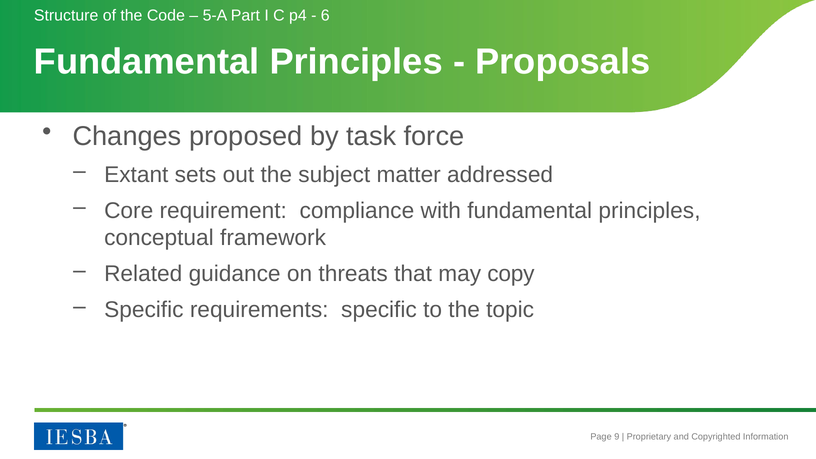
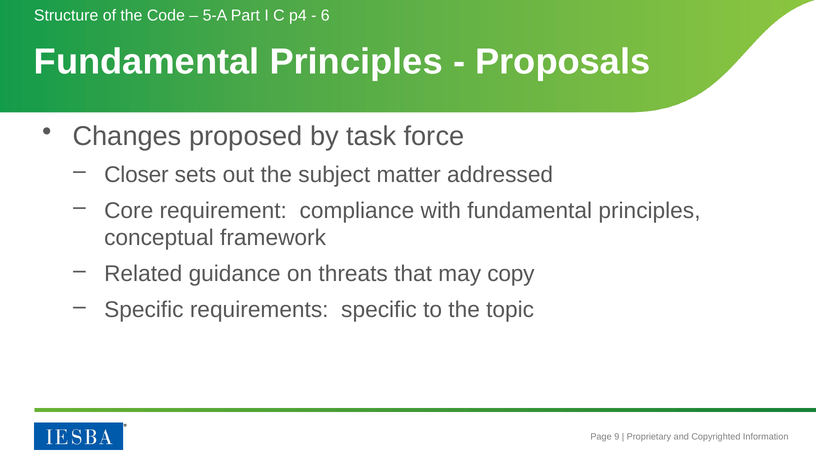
Extant: Extant -> Closer (136, 175)
